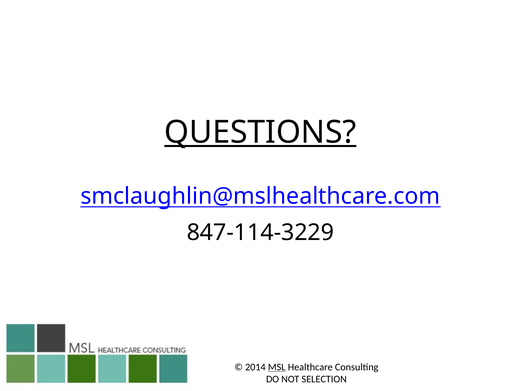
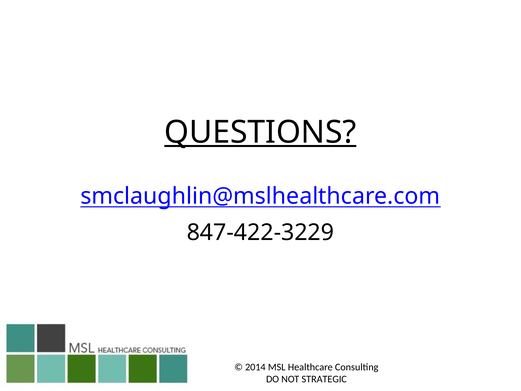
847-114-3229: 847-114-3229 -> 847-422-3229 (260, 232)
MSL underline: present -> none (277, 367)
SELECTION: SELECTION -> STRATEGIC (324, 379)
